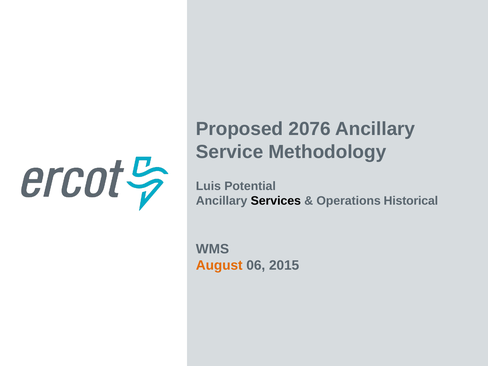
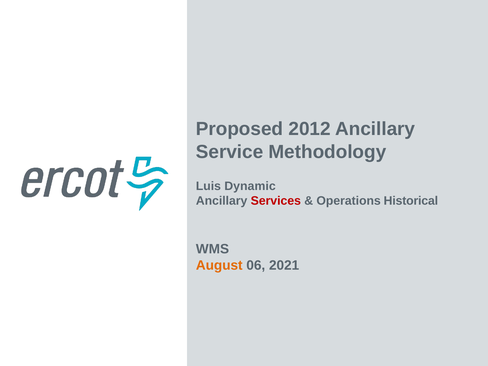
2076: 2076 -> 2012 (310, 129)
Potential: Potential -> Dynamic (250, 186)
Services colour: black -> red (276, 201)
2015: 2015 -> 2021 (284, 265)
